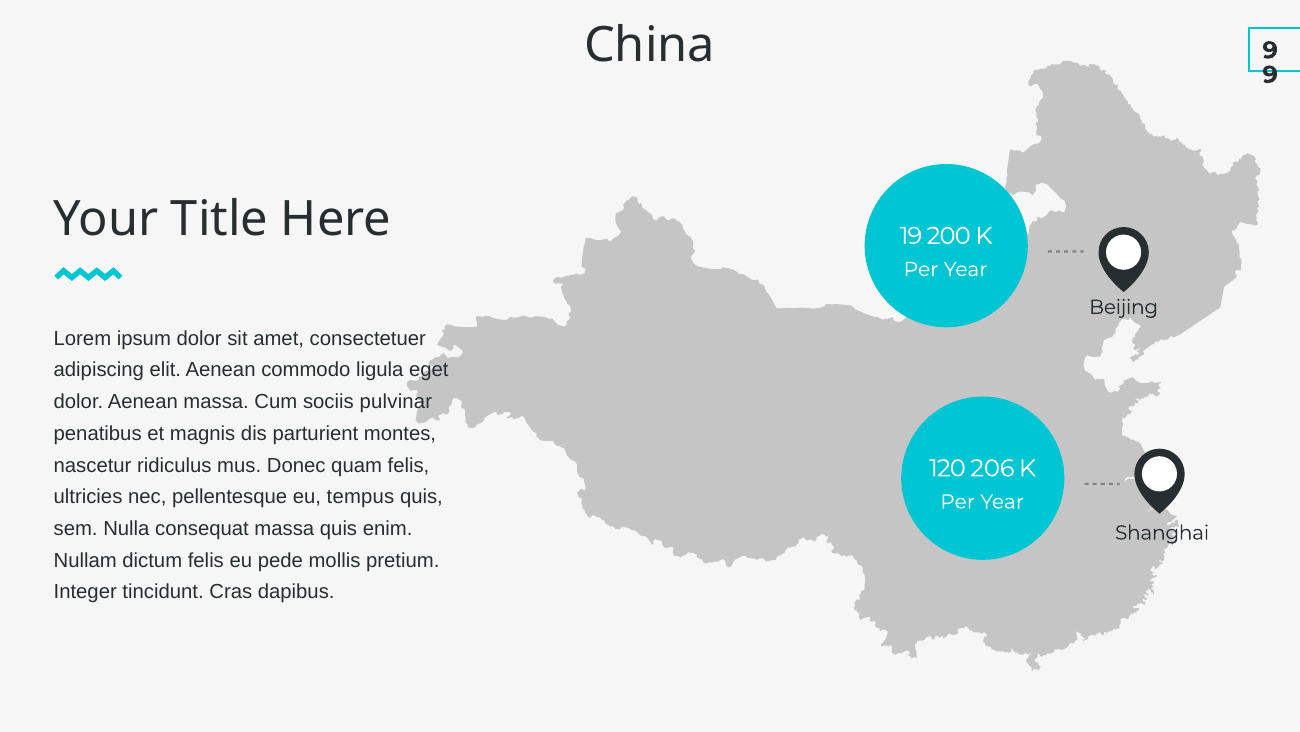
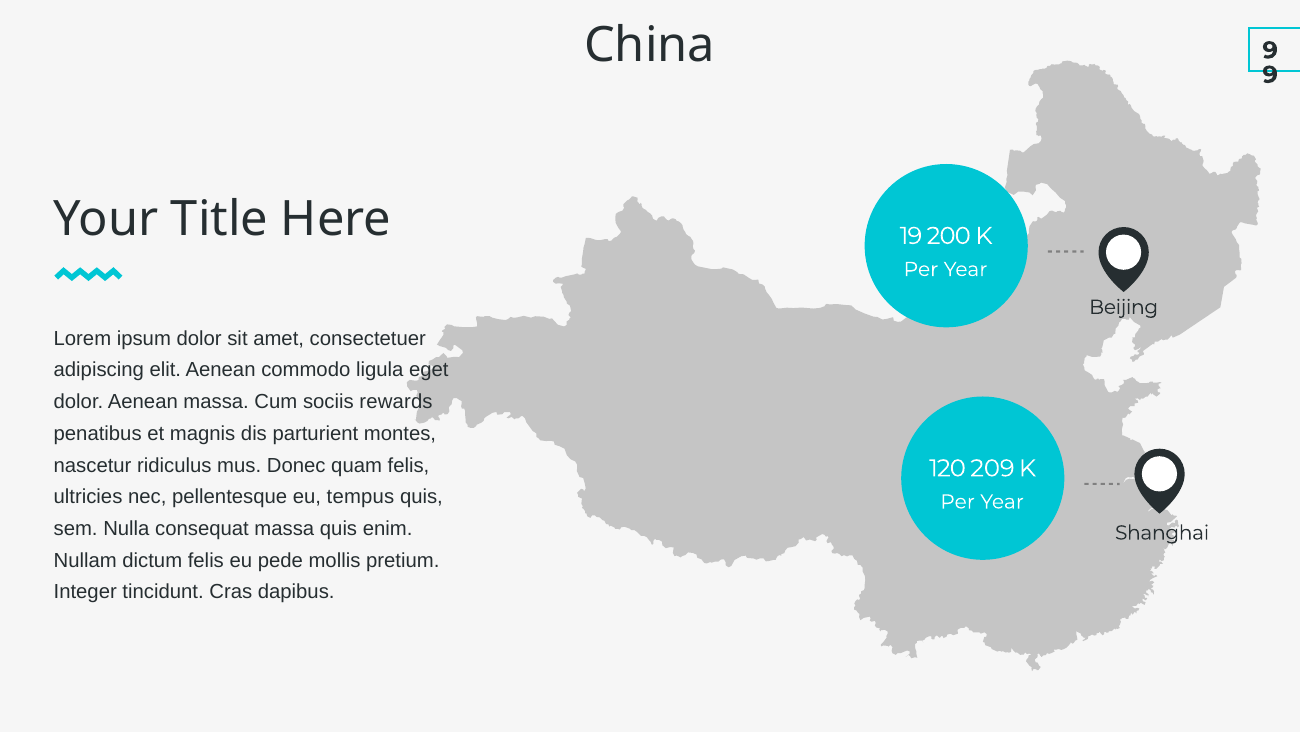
pulvinar: pulvinar -> rewards (396, 401)
206: 206 -> 209 (992, 468)
